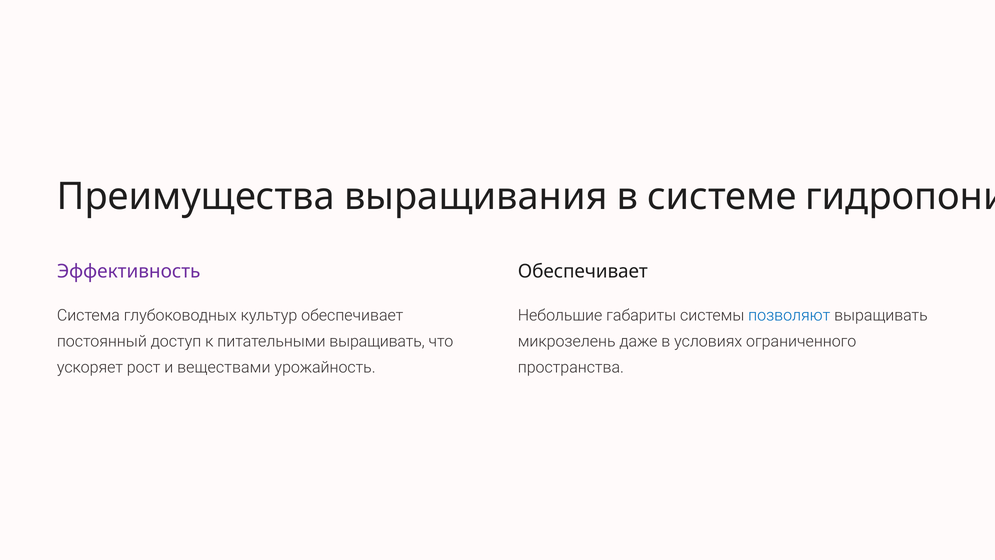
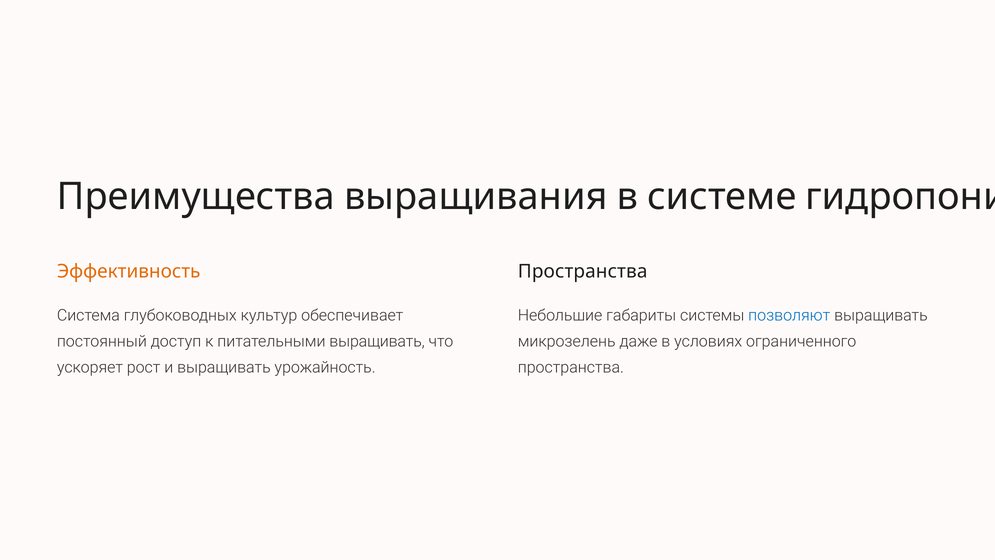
Эффективность colour: purple -> orange (129, 271)
Обеспечивает: Обеспечивает -> Пространства (583, 271)
и веществами: веществами -> выращивать (224, 367)
